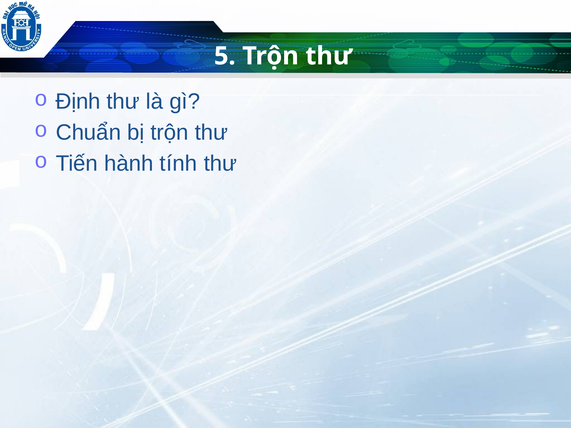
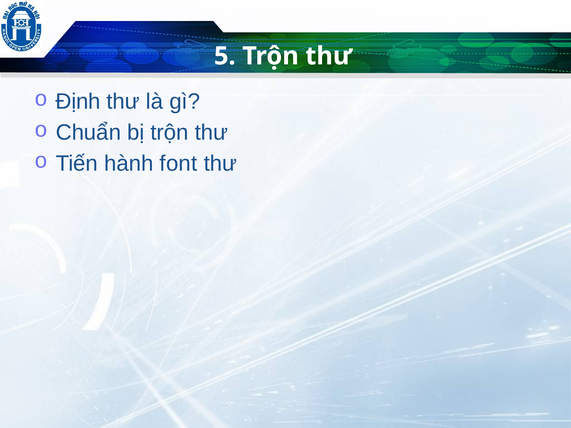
tính: tính -> font (178, 164)
